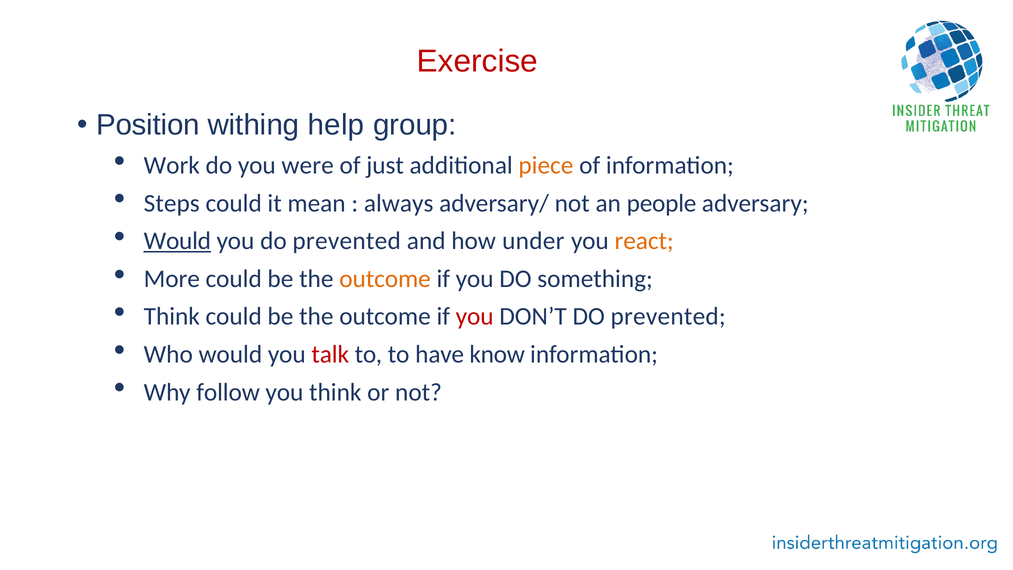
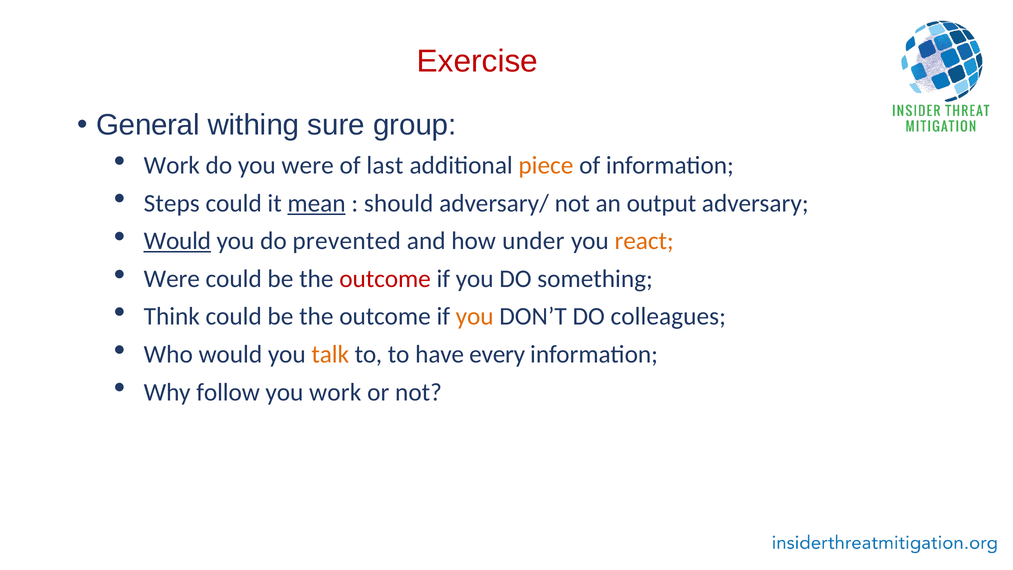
Position: Position -> General (148, 125)
help: help -> sure (336, 125)
just: just -> last (385, 165)
mean underline: none -> present (317, 203)
always: always -> should (399, 203)
people: people -> output (661, 203)
More: More -> Were (172, 279)
outcome colour: orange -> red (385, 279)
you colour: red -> orange (475, 317)
DON’T DO prevented: prevented -> colleagues (668, 317)
talk colour: red -> orange (330, 354)
know: know -> every (497, 354)
you think: think -> work (335, 392)
